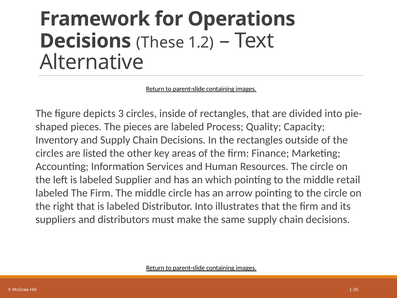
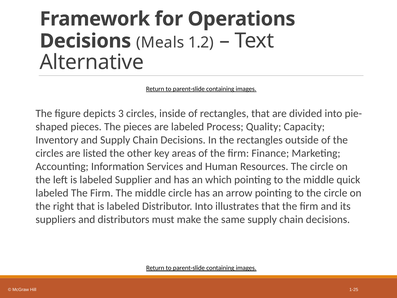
These: These -> Meals (160, 42)
retail: retail -> quick (348, 180)
